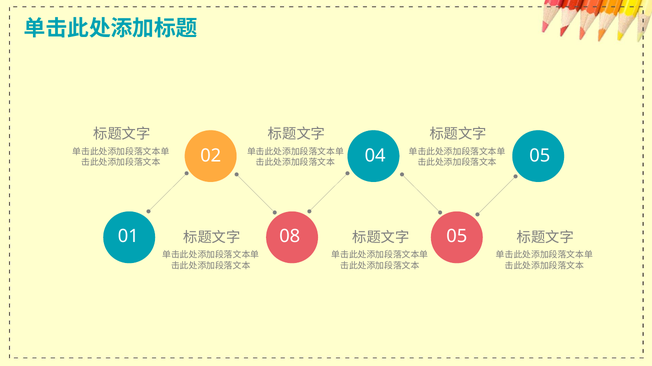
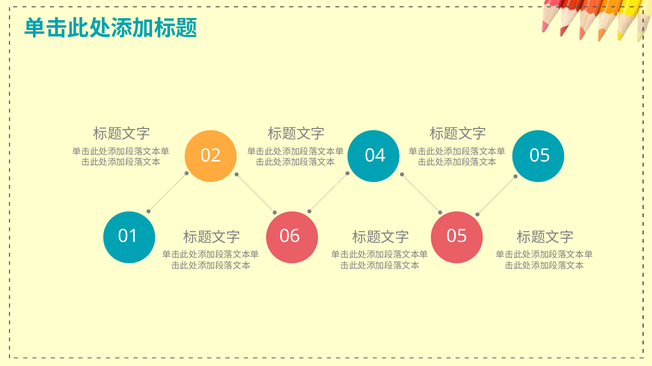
08: 08 -> 06 (290, 237)
